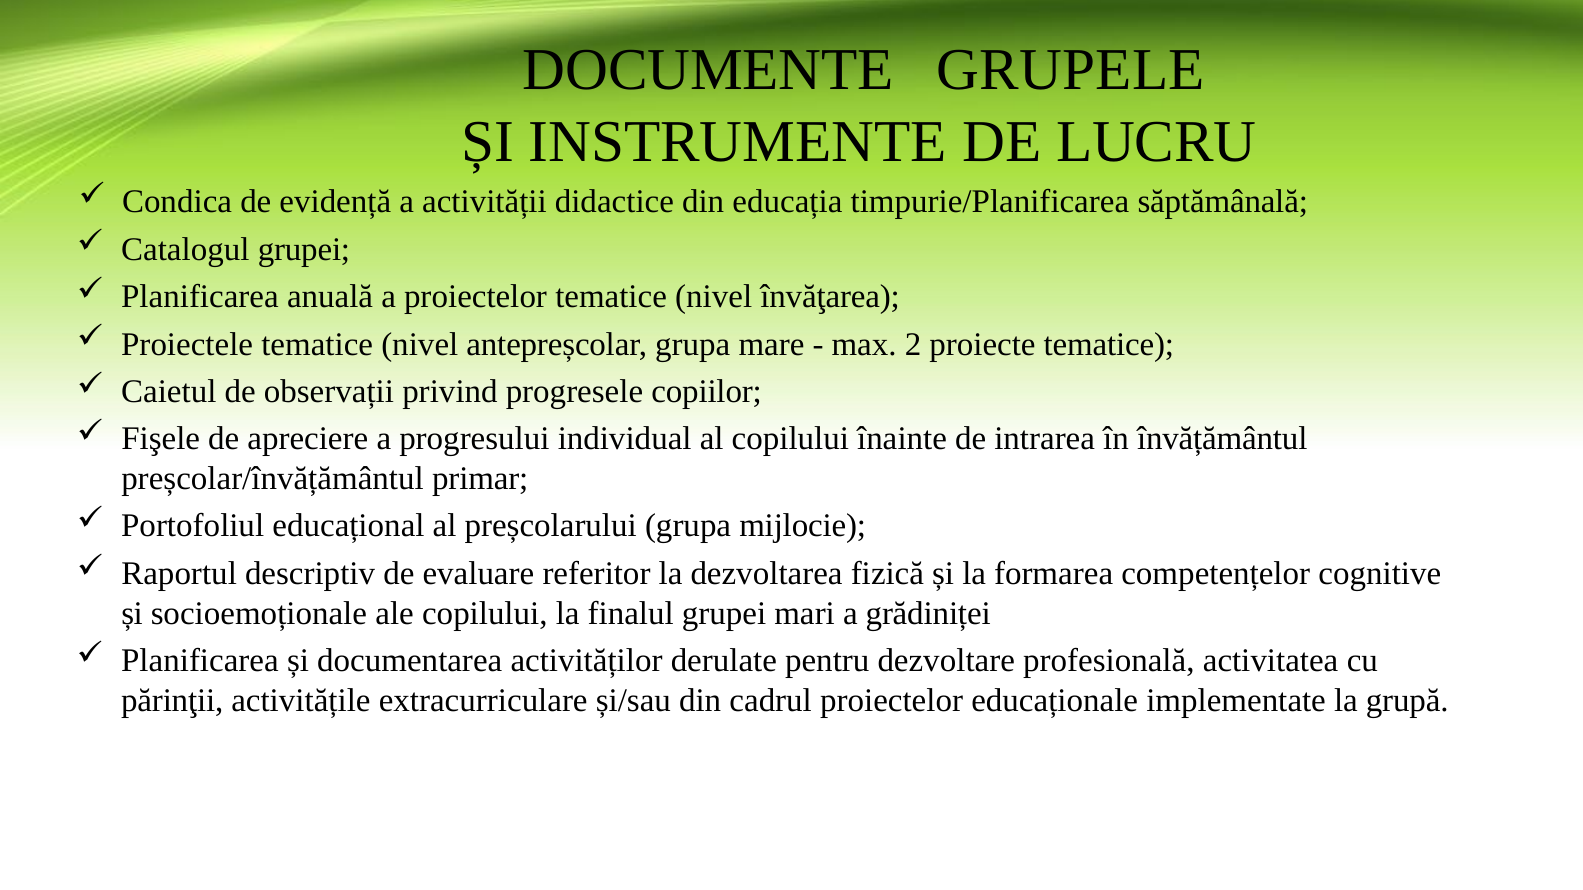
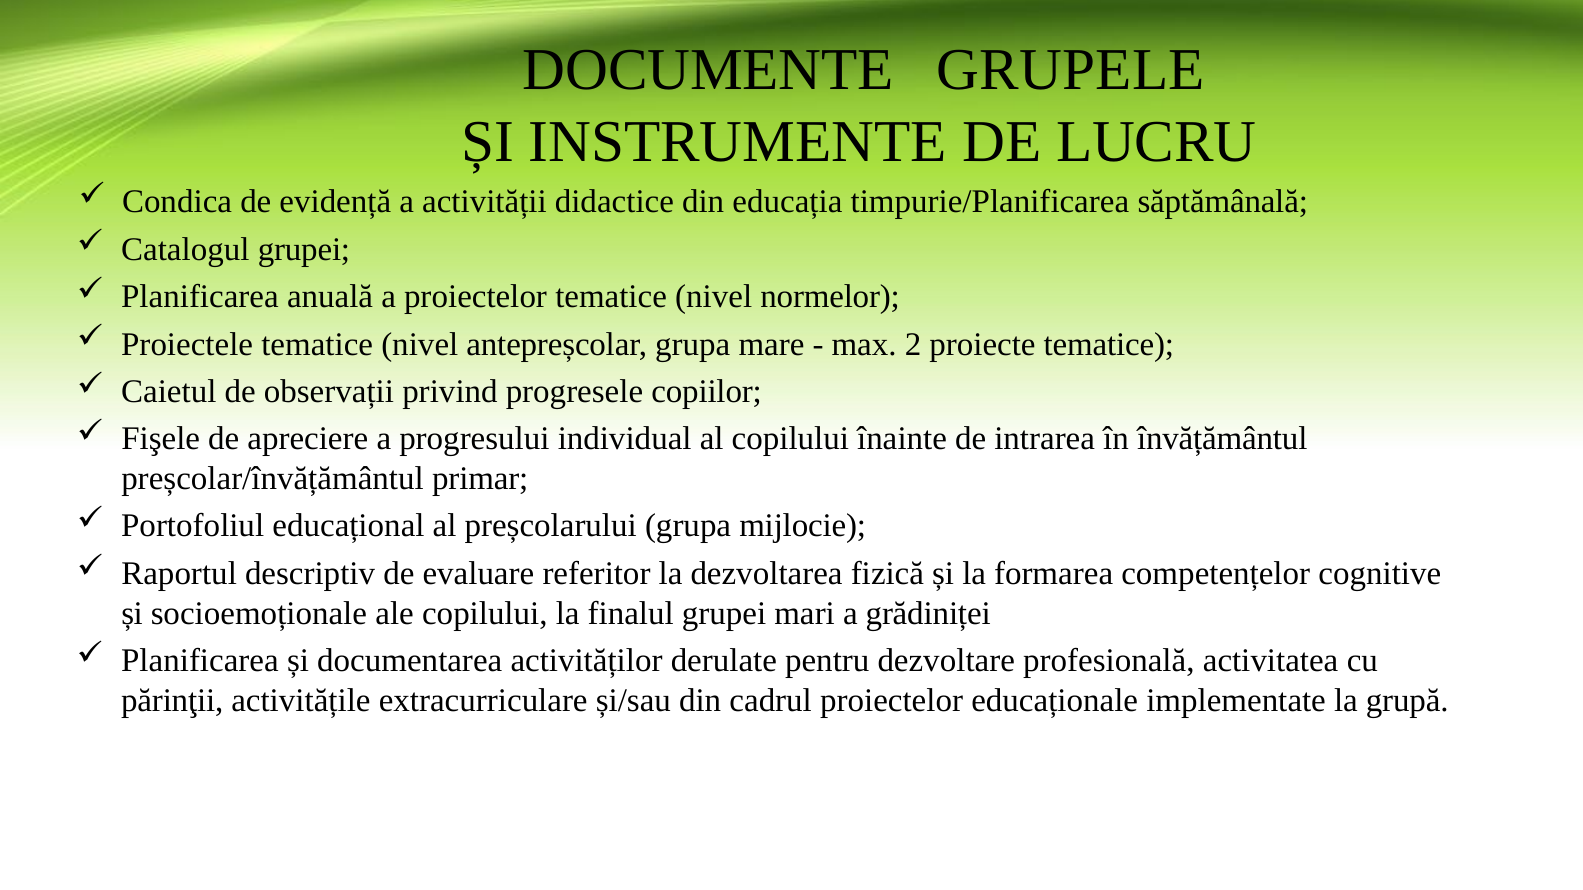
învăţarea: învăţarea -> normelor (830, 297)
